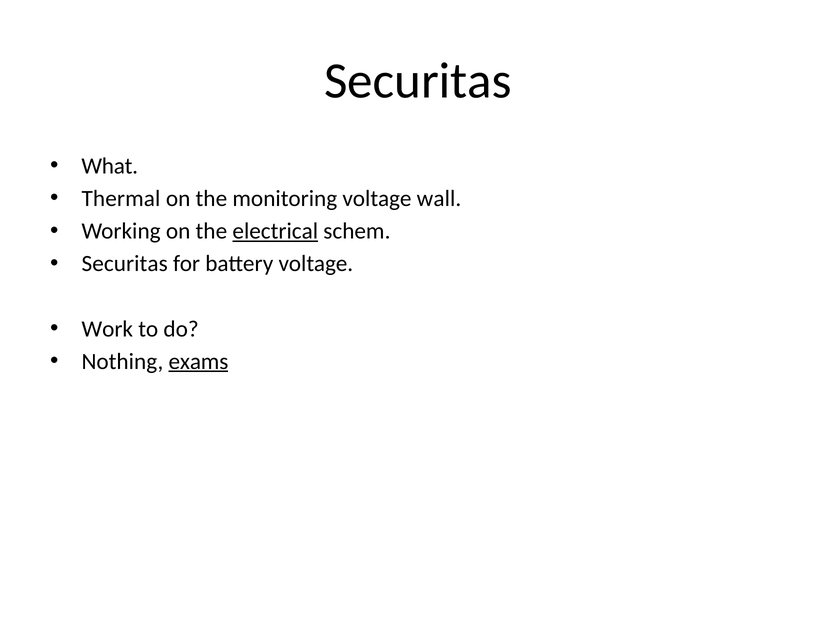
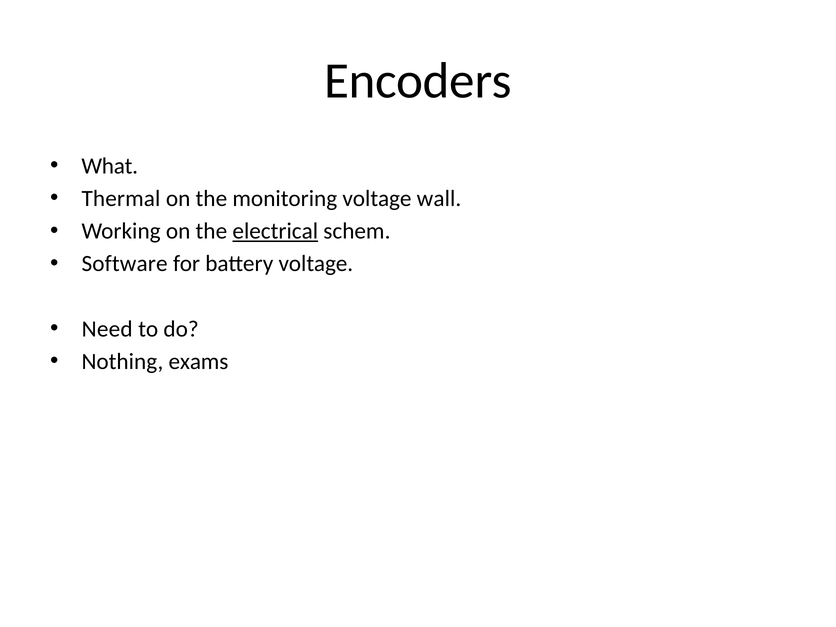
Securitas: Securitas -> Encoders (418, 81)
Securitas: Securitas -> Software (125, 264)
Work: Work -> Need (107, 329)
exams underline: present -> none (198, 361)
